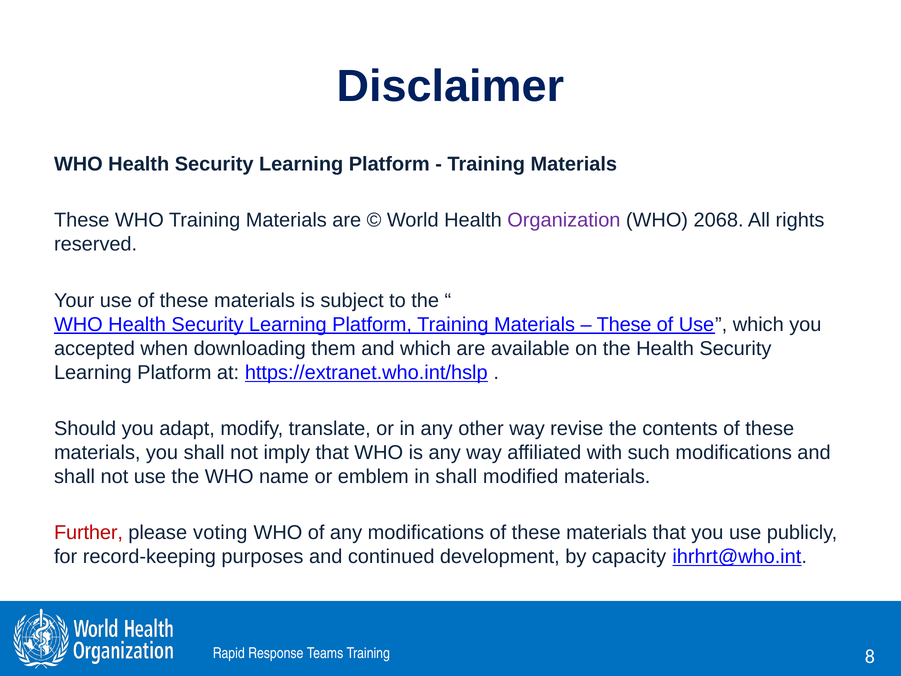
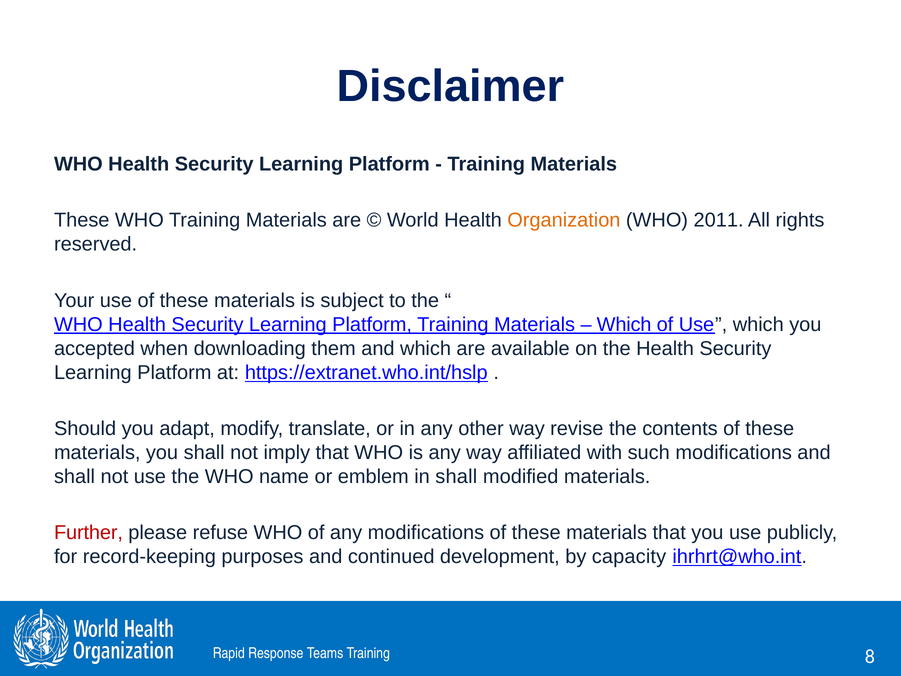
Organization colour: purple -> orange (564, 220)
2068: 2068 -> 2011 (719, 220)
These: These -> Which (624, 324)
voting: voting -> refuse (220, 532)
